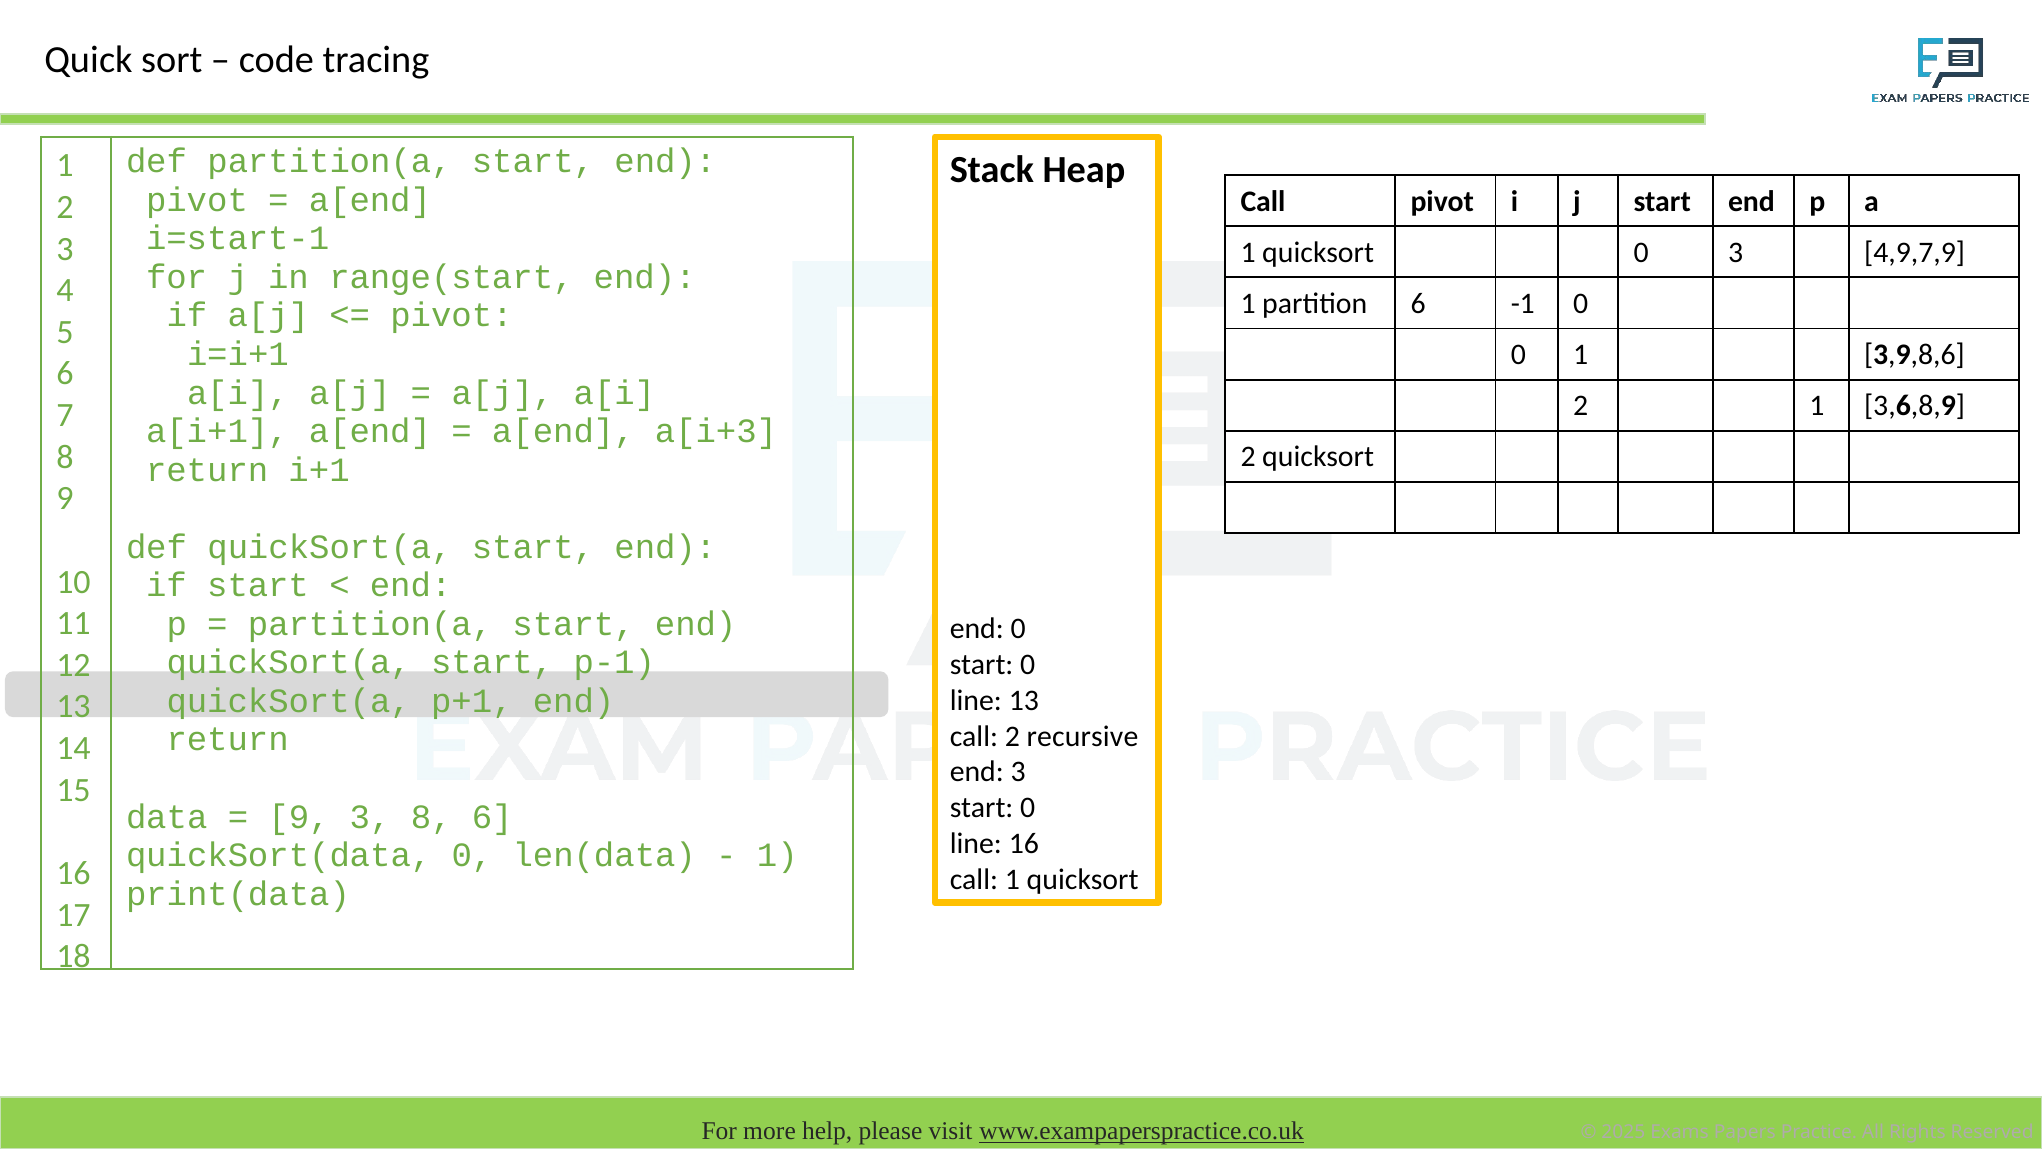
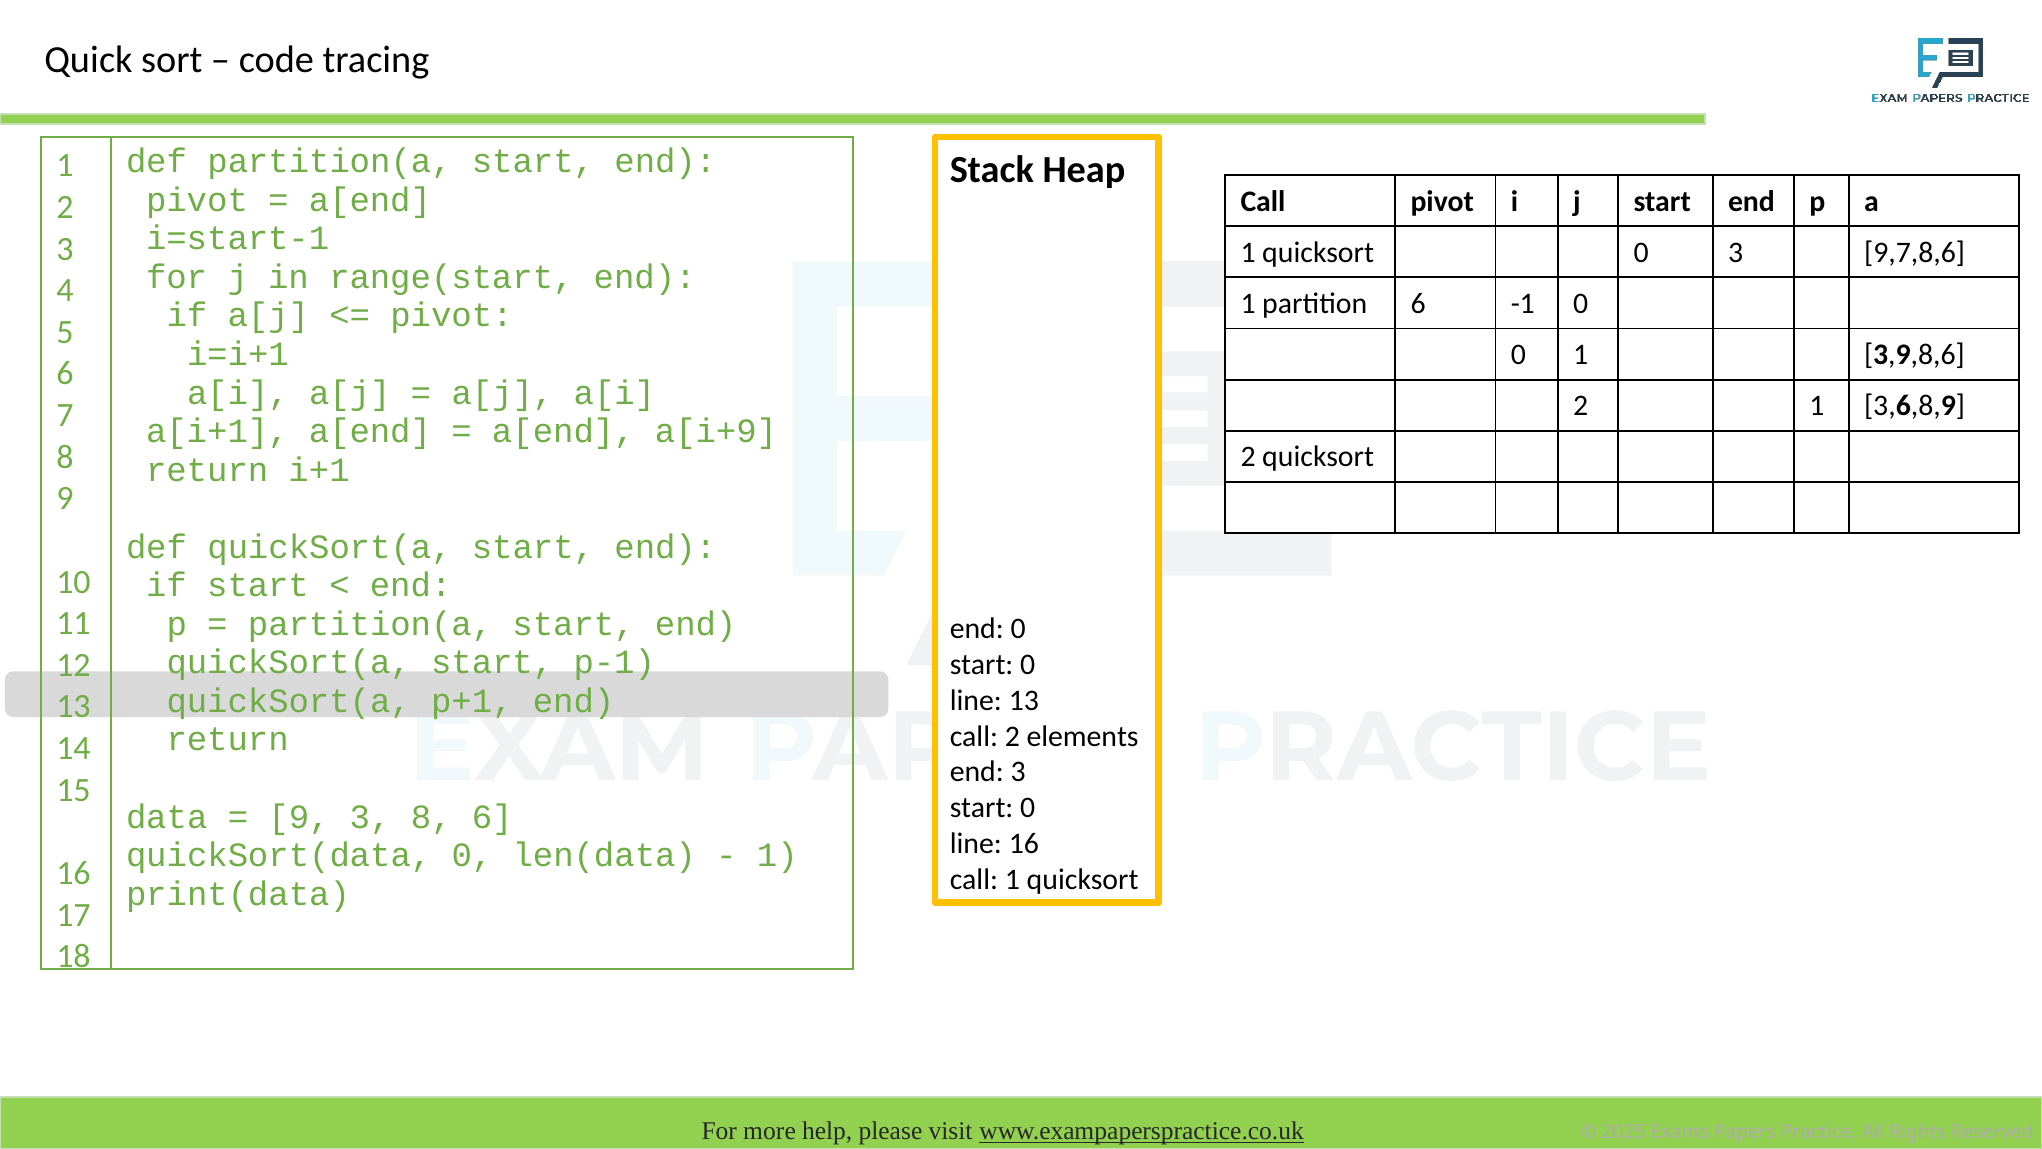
4,9,7,9: 4,9,7,9 -> 9,7,8,6 (1915, 252)
a[i+3: a[i+3 -> a[i+9 (716, 431)
recursive: recursive -> elements (1083, 736)
